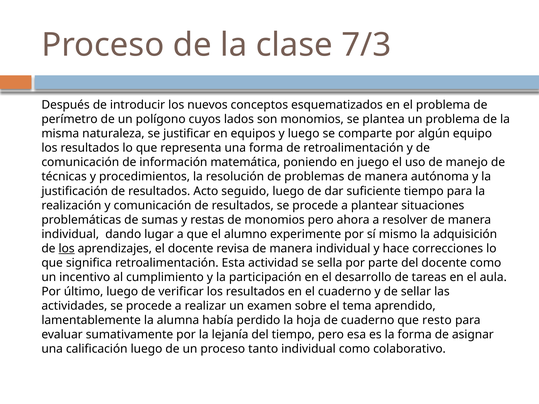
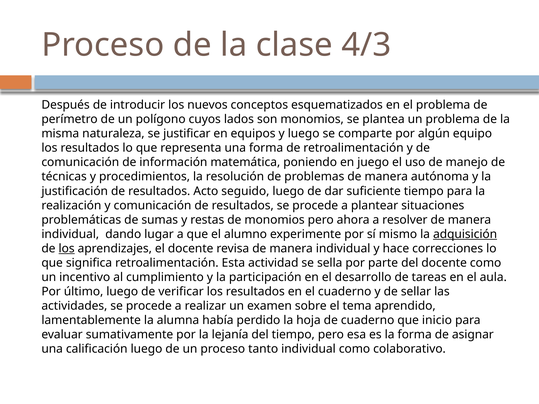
7/3: 7/3 -> 4/3 (366, 45)
adquisición underline: none -> present (465, 234)
resto: resto -> inicio (437, 320)
